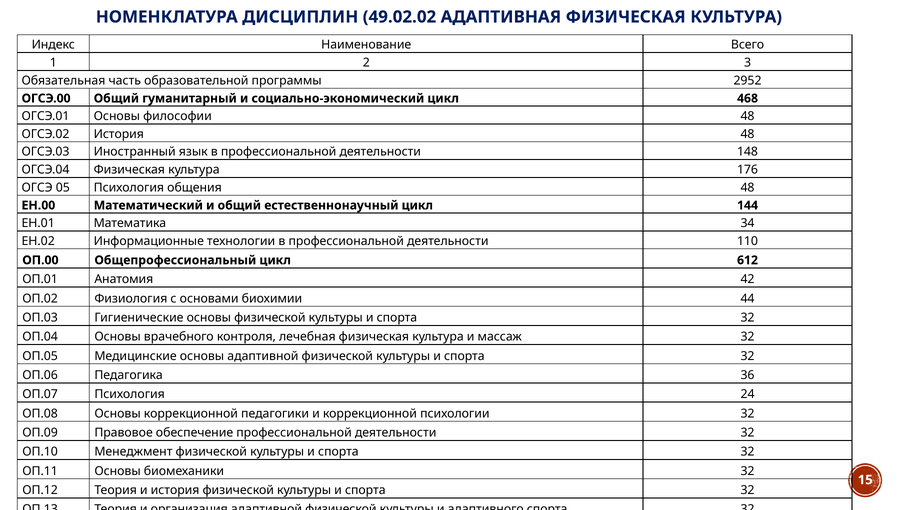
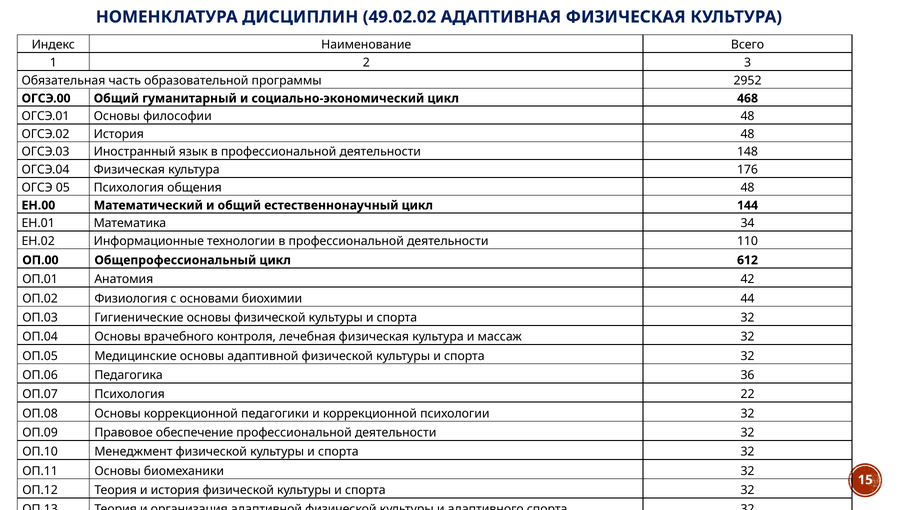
24: 24 -> 22 (748, 395)
